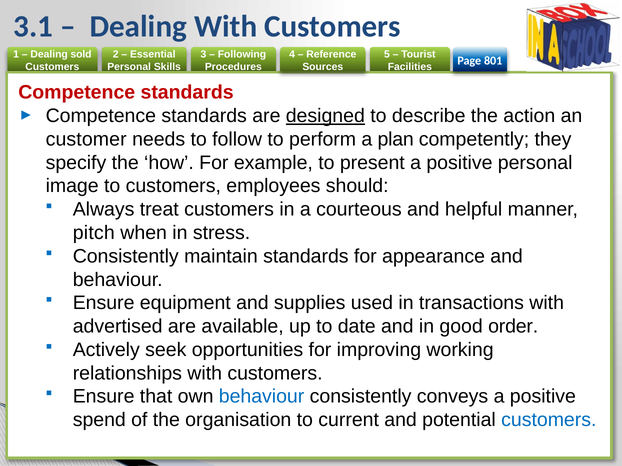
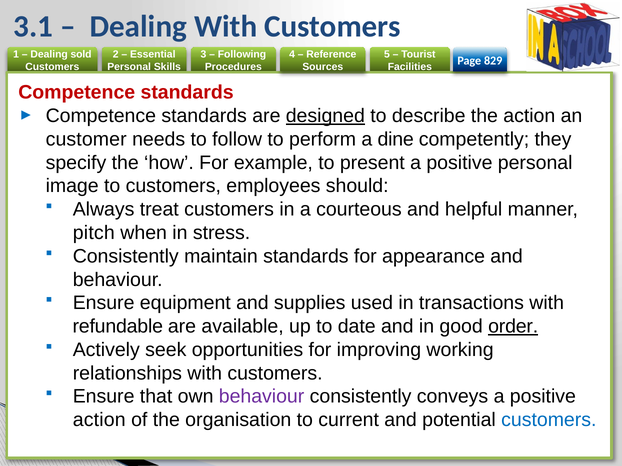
801: 801 -> 829 (493, 61)
plan: plan -> dine (396, 139)
advertised: advertised -> refundable (118, 327)
order underline: none -> present (513, 327)
behaviour colour: blue -> purple (262, 397)
spend: spend -> action (99, 420)
